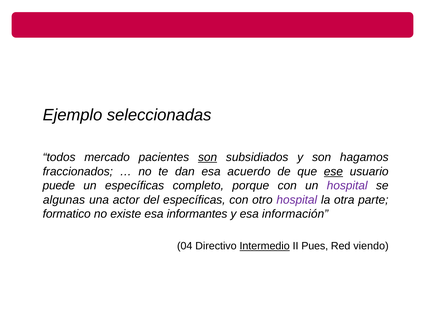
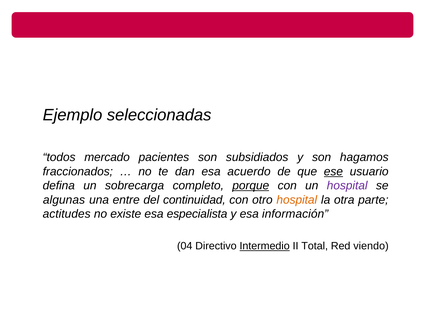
son underline: present -> none (208, 157)
puede: puede -> defina (59, 186)
un específicas: específicas -> sobrecarga (135, 186)
porque underline: none -> present (251, 186)
actor: actor -> entre (126, 200)
del específicas: específicas -> continuidad (194, 200)
hospital colour: purple -> orange (297, 200)
formatico: formatico -> actitudes (67, 214)
informantes: informantes -> especialista (197, 214)
Pues: Pues -> Total (315, 246)
